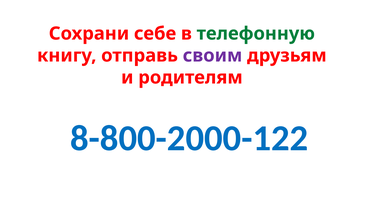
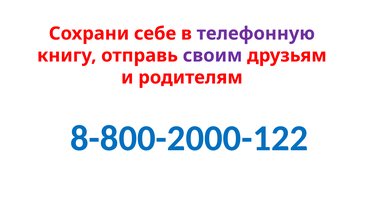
телефонную colour: green -> purple (256, 34)
